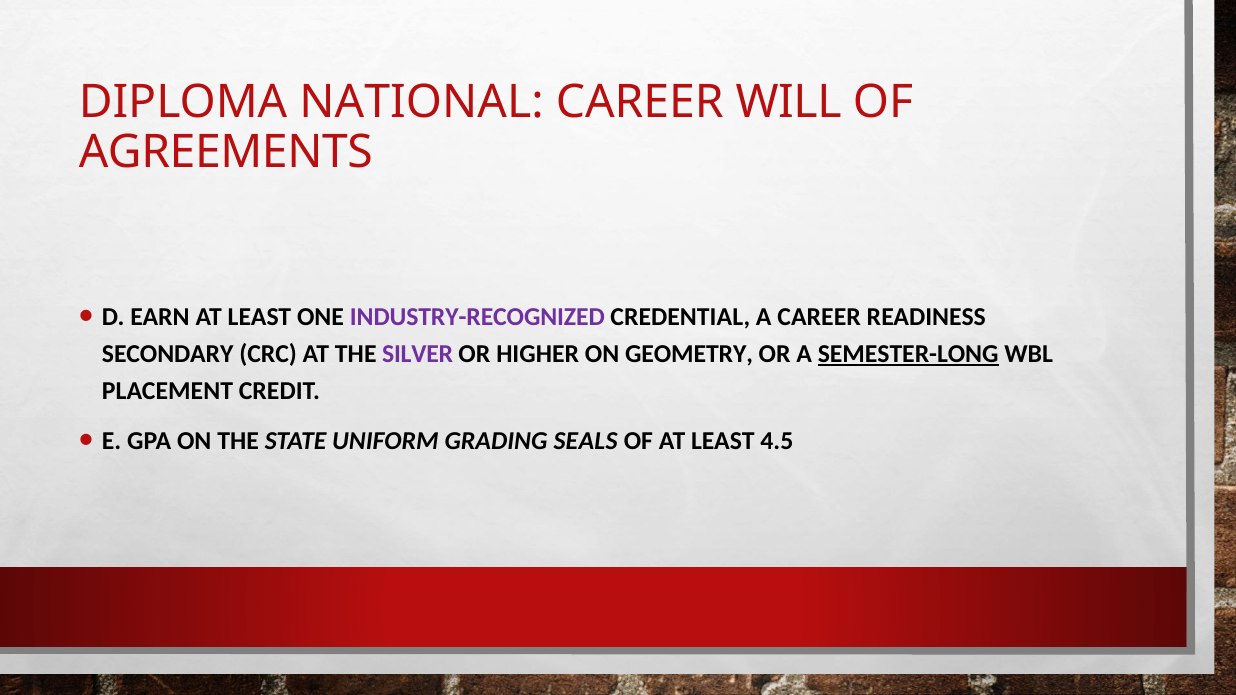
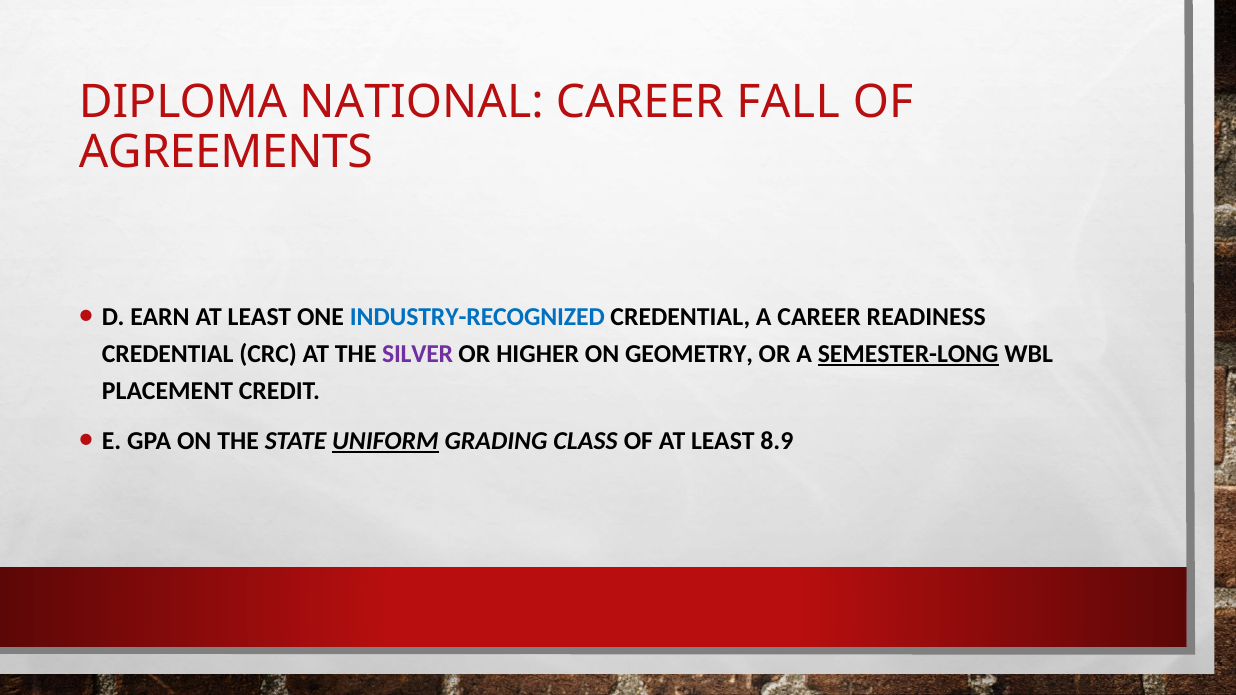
WILL: WILL -> FALL (788, 103)
INDUSTRY-RECOGNIZED colour: purple -> blue (477, 317)
SECONDARY: SECONDARY -> CREDENTIAL (168, 354)
UNIFORM underline: none -> present (385, 441)
SEALS: SEALS -> CLASS (586, 441)
4.5: 4.5 -> 8.9 (777, 441)
